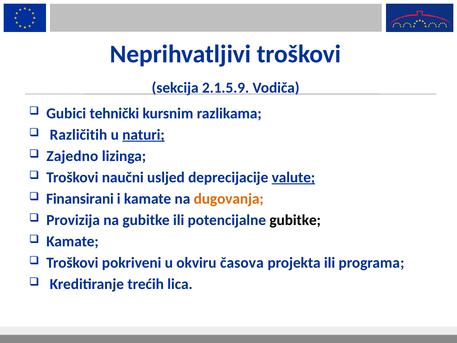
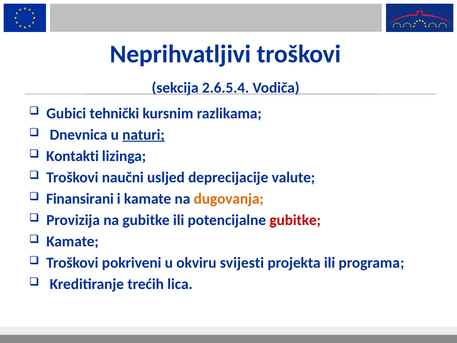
2.1.5.9: 2.1.5.9 -> 2.6.5.4 (226, 88)
Različitih: Različitih -> Dnevnica (79, 135)
Zajedno: Zajedno -> Kontakti (72, 156)
valute underline: present -> none (293, 177)
gubitke colour: black -> red (295, 220)
časova: časova -> svijesti (242, 263)
